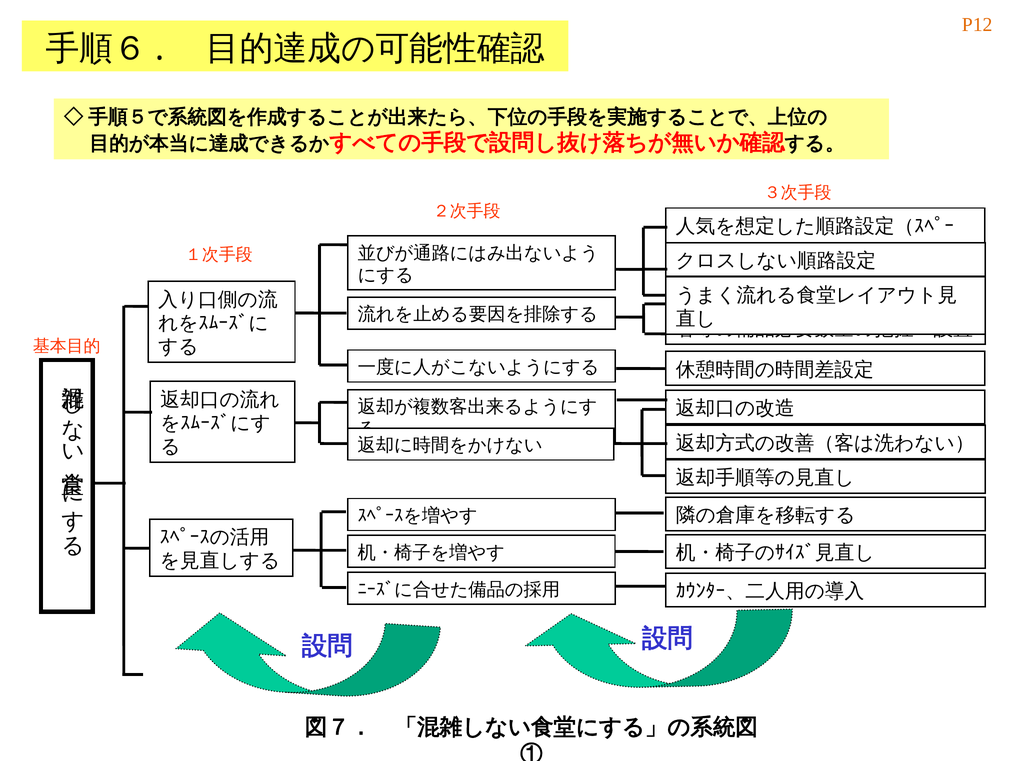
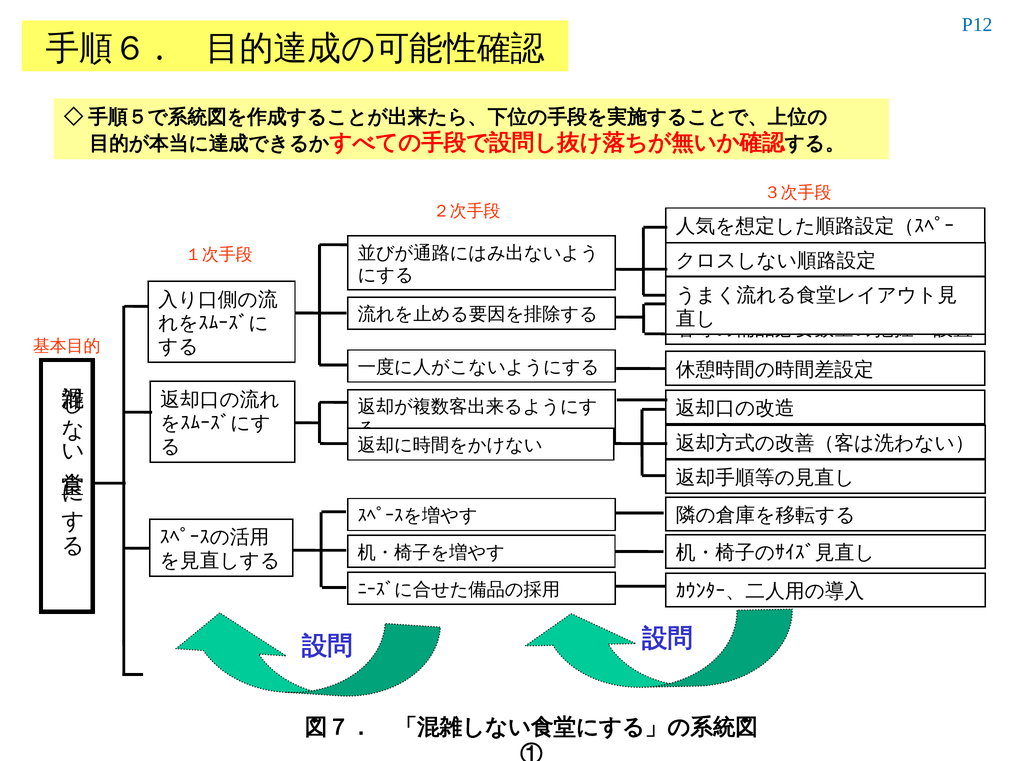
P12 colour: orange -> blue (977, 25)
